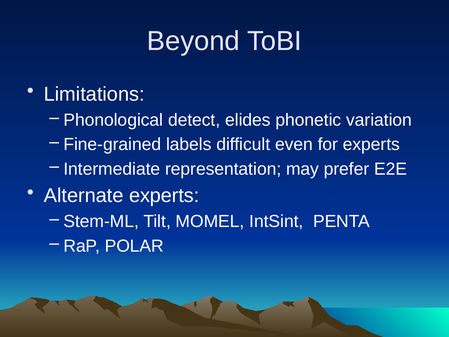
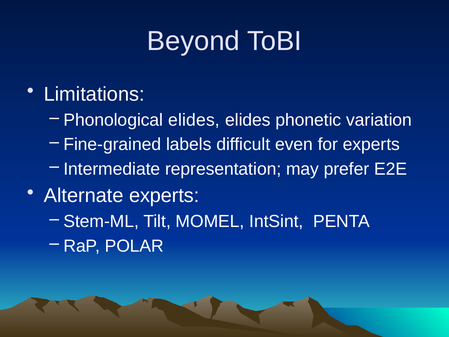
Phonological detect: detect -> elides (194, 120)
